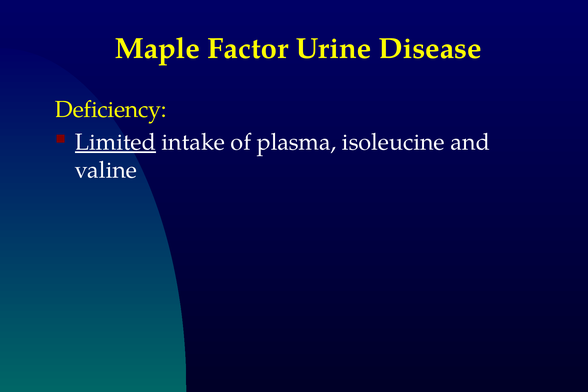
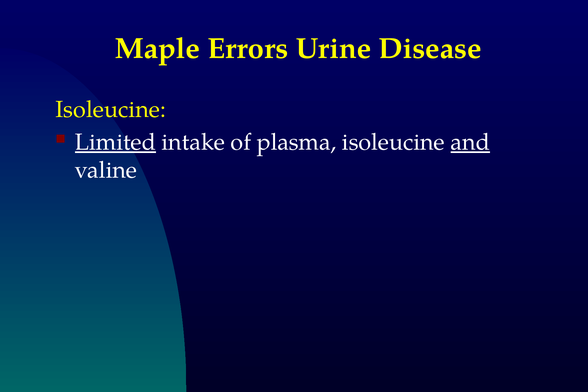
Factor: Factor -> Errors (248, 49)
Deficiency: Deficiency -> Isoleucine (111, 110)
and underline: none -> present (470, 142)
